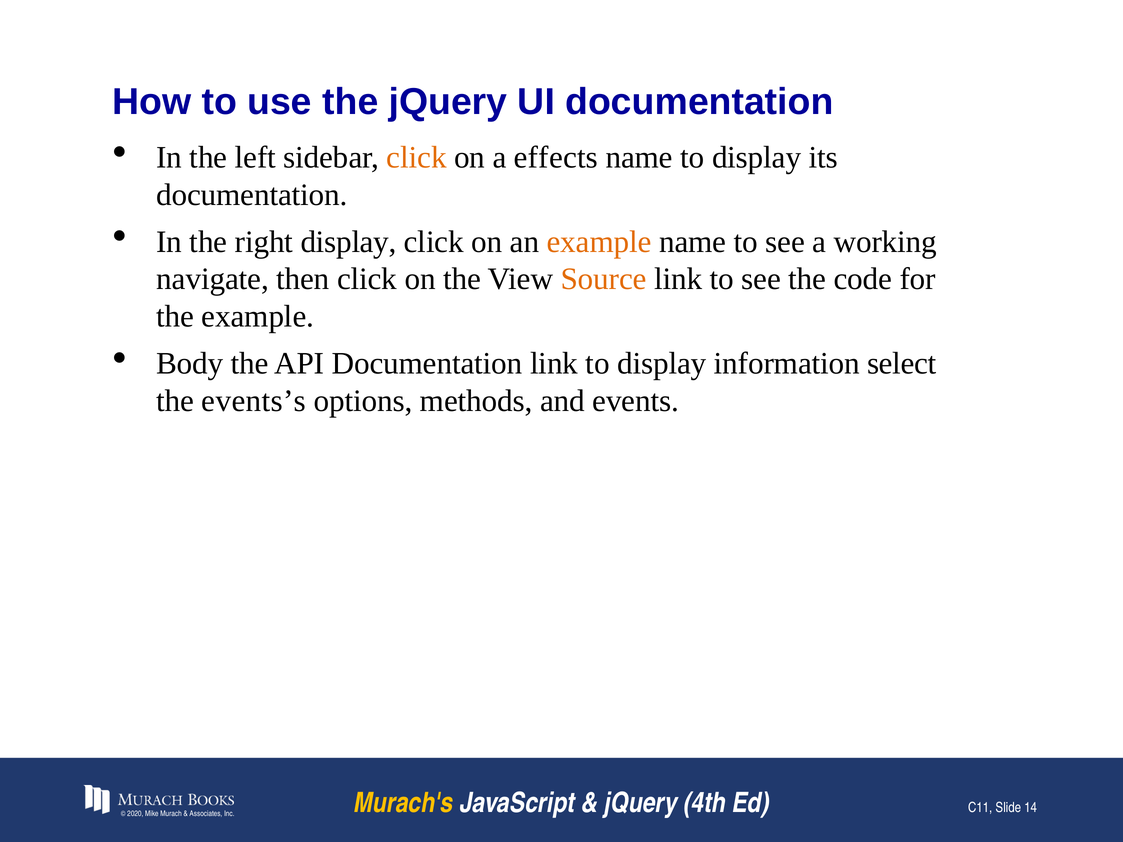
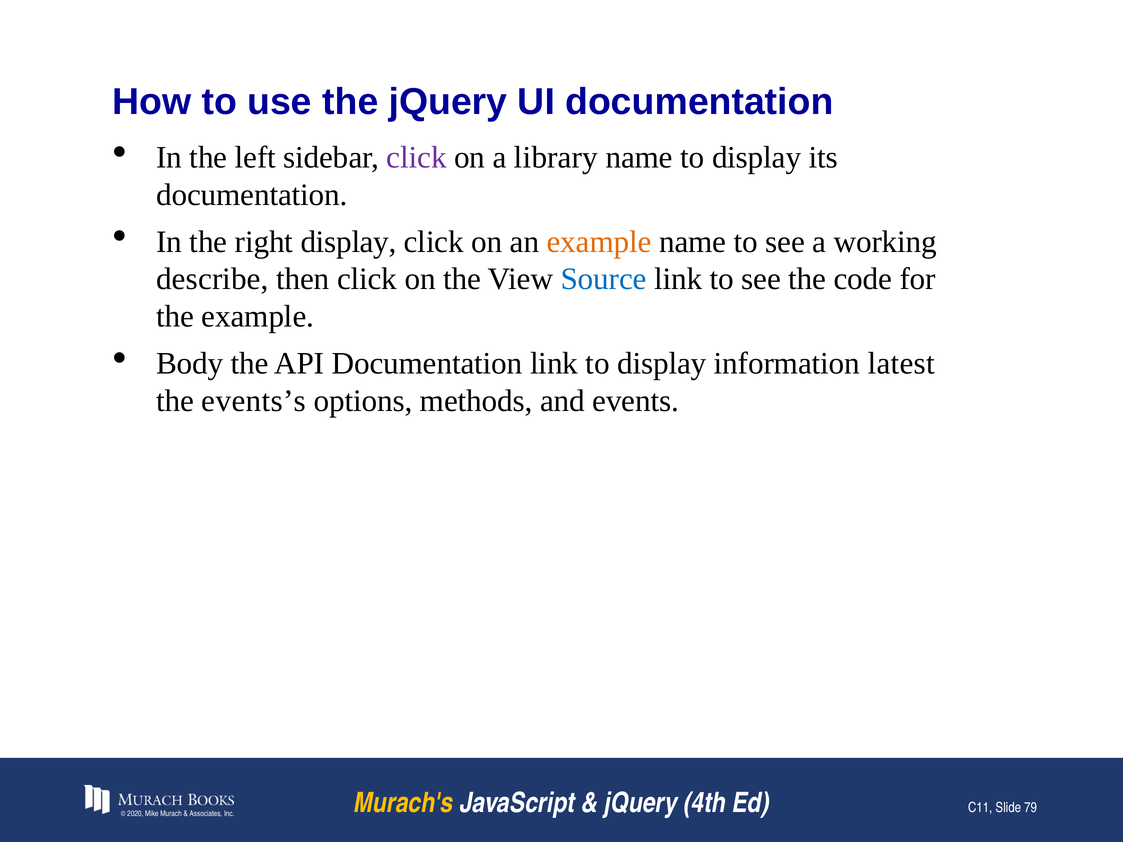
click colour: orange -> purple (417, 158)
effects: effects -> library (556, 158)
navigate: navigate -> describe (212, 279)
Source colour: orange -> blue (604, 279)
select: select -> latest (901, 364)
14: 14 -> 79 (1031, 808)
